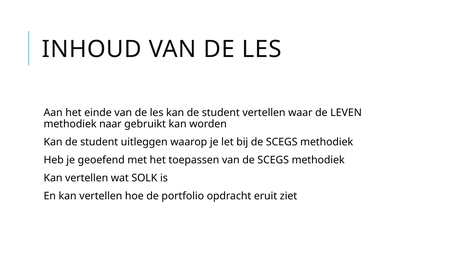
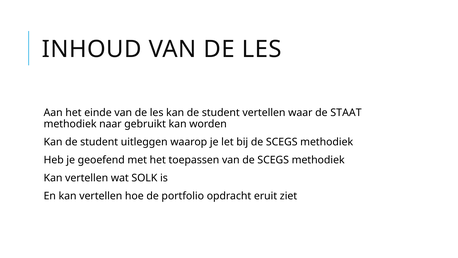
LEVEN: LEVEN -> STAAT (346, 112)
